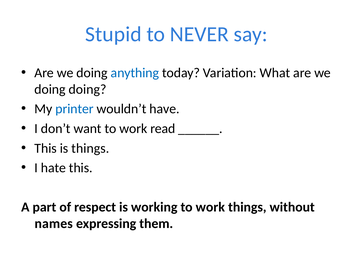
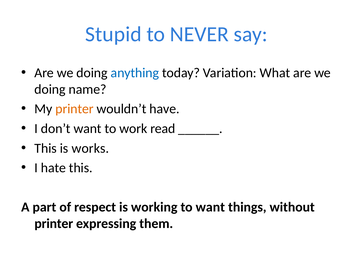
doing doing: doing -> name (88, 89)
printer colour: blue -> orange (75, 109)
is things: things -> works (90, 148)
work: work -> want (210, 207)
names: names -> printer (54, 223)
